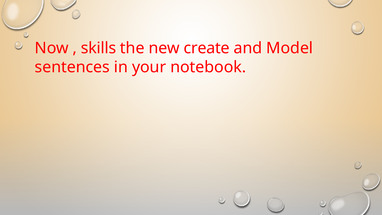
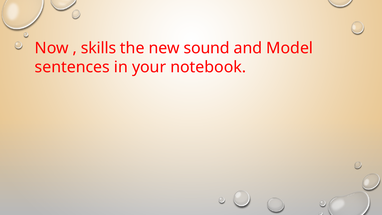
create: create -> sound (207, 48)
